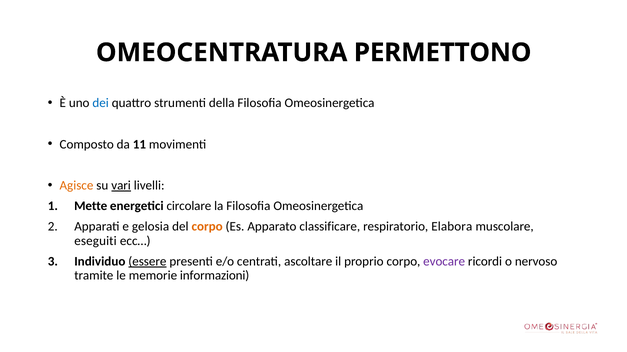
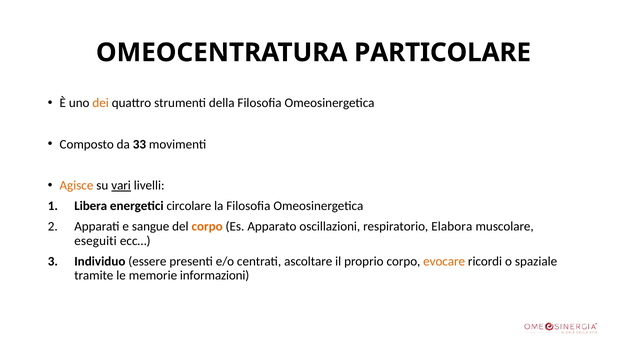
PERMETTONO: PERMETTONO -> PARTICOLARE (443, 53)
dei colour: blue -> orange (101, 103)
11: 11 -> 33 (139, 144)
Mette: Mette -> Libera (91, 206)
gelosia: gelosia -> sangue (151, 227)
classificare: classificare -> oscillazioni (330, 227)
essere underline: present -> none (147, 262)
evocare colour: purple -> orange (444, 262)
nervoso: nervoso -> spaziale (536, 262)
